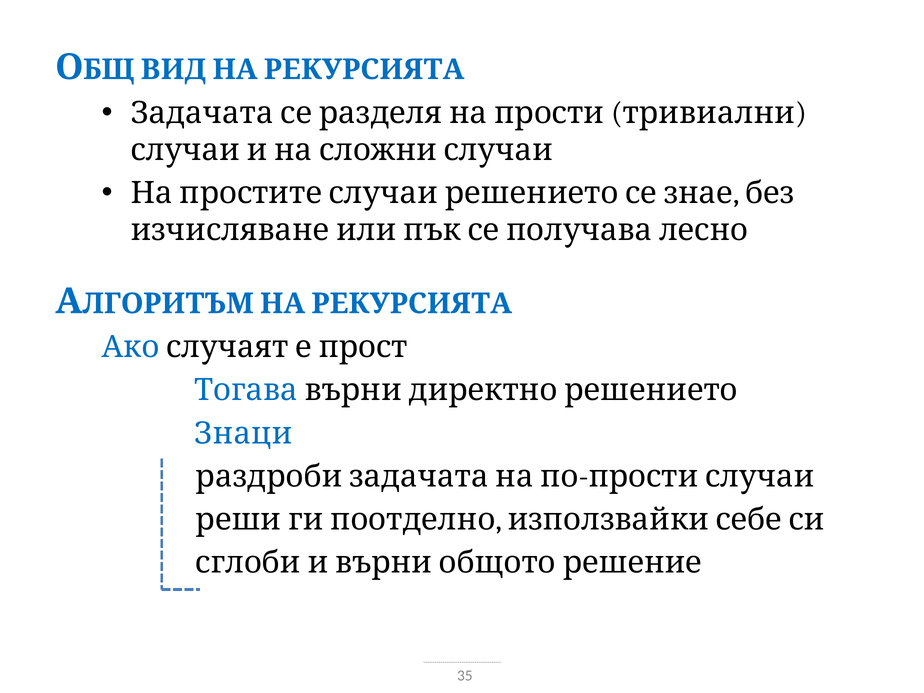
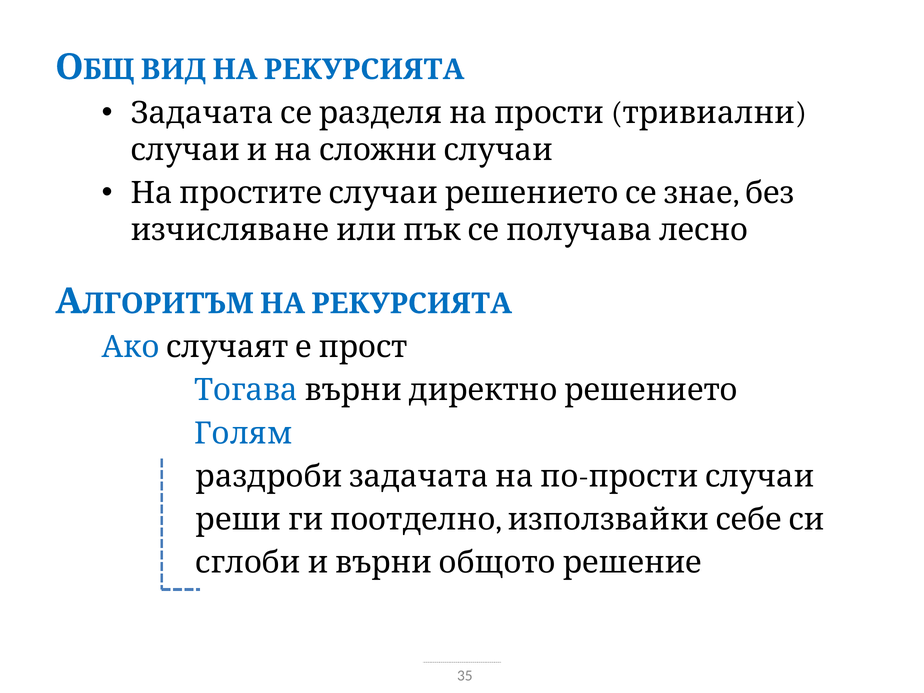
Знаци: Знаци -> Голям (243, 433)
